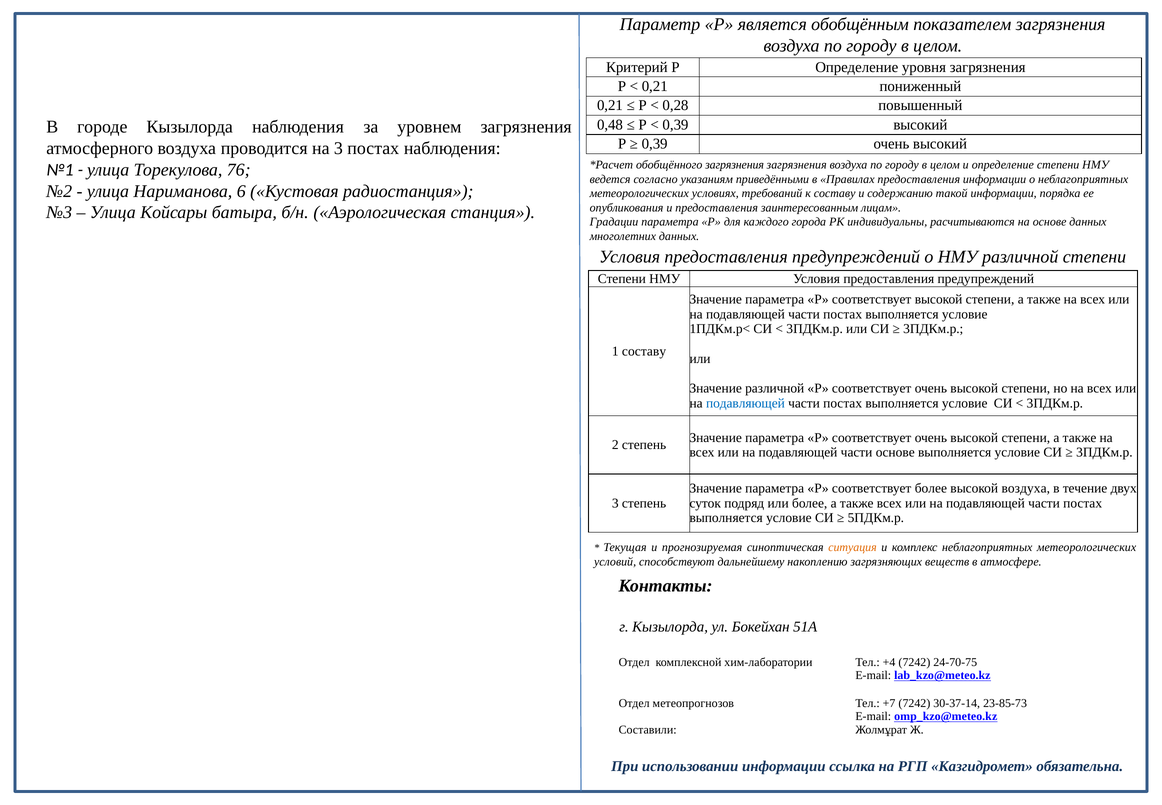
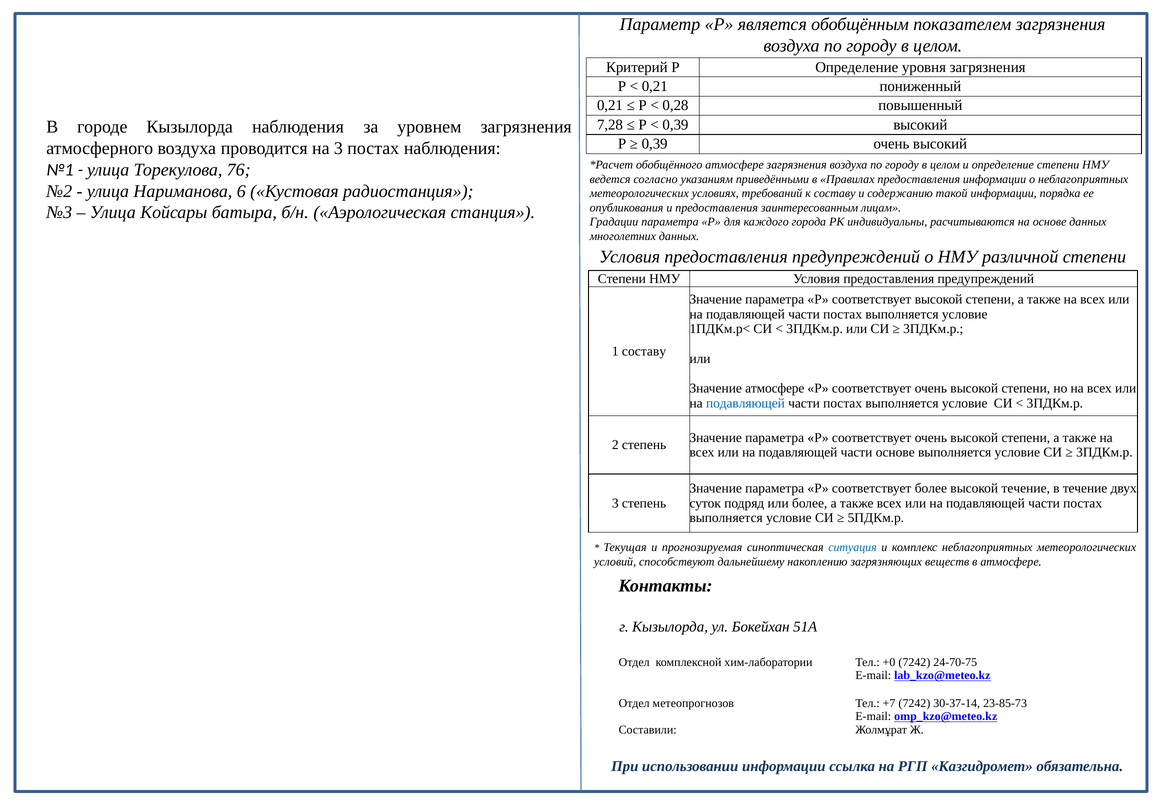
0,48: 0,48 -> 7,28 (610, 125)
обобщённого загрязнения: загрязнения -> атмосфере (734, 165)
Значение различной: различной -> атмосфере (775, 388)
высокой воздуха: воздуха -> течение (1026, 488)
ситуация colour: orange -> blue (852, 547)
+4: +4 -> +0 (889, 662)
